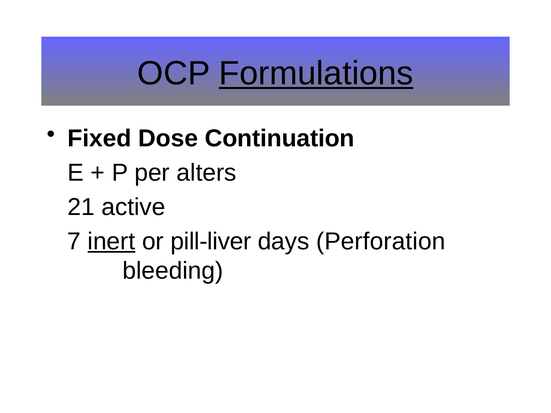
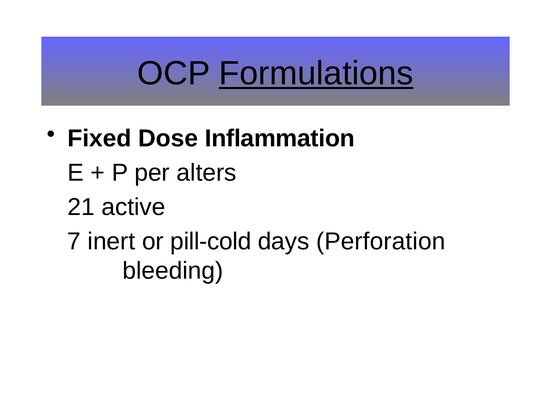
Continuation: Continuation -> Inflammation (280, 139)
inert underline: present -> none (111, 241)
pill-liver: pill-liver -> pill-cold (211, 241)
